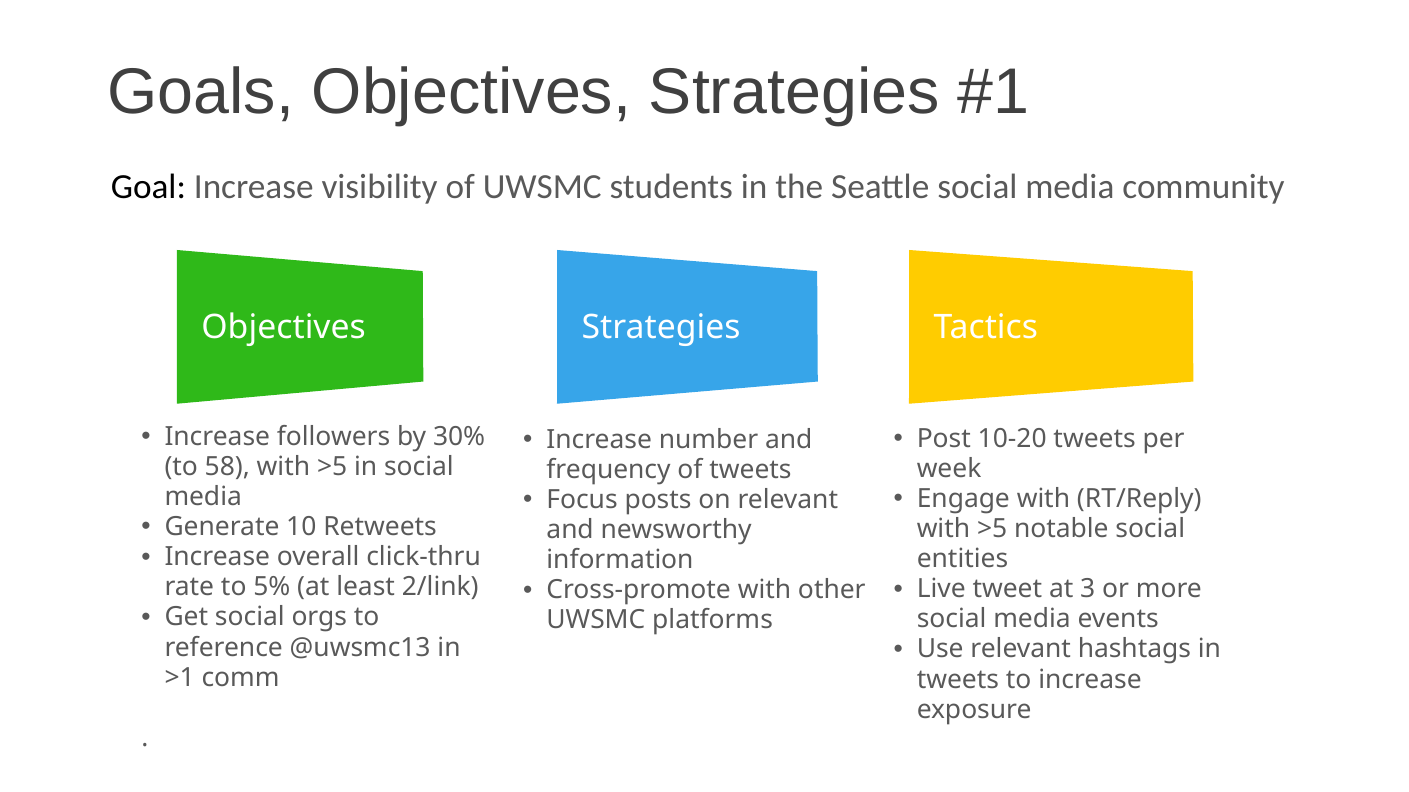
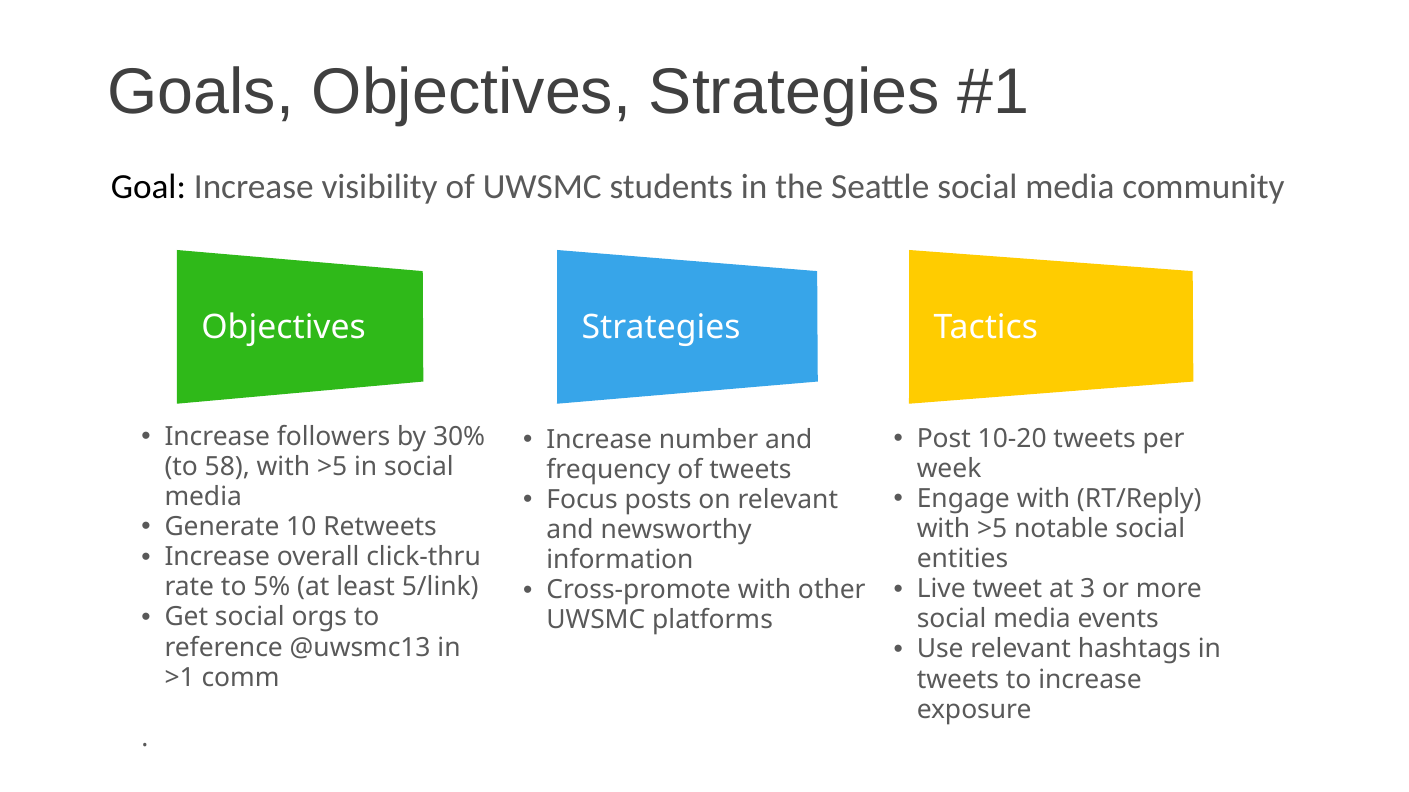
2/link: 2/link -> 5/link (440, 588)
